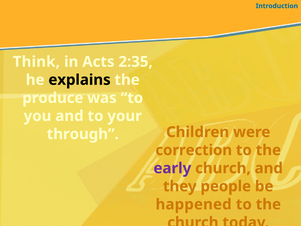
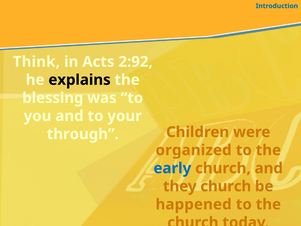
2:35: 2:35 -> 2:92 (136, 62)
produce: produce -> blessing (53, 98)
correction: correction -> organized (194, 150)
early colour: purple -> blue (172, 168)
they people: people -> church (226, 186)
